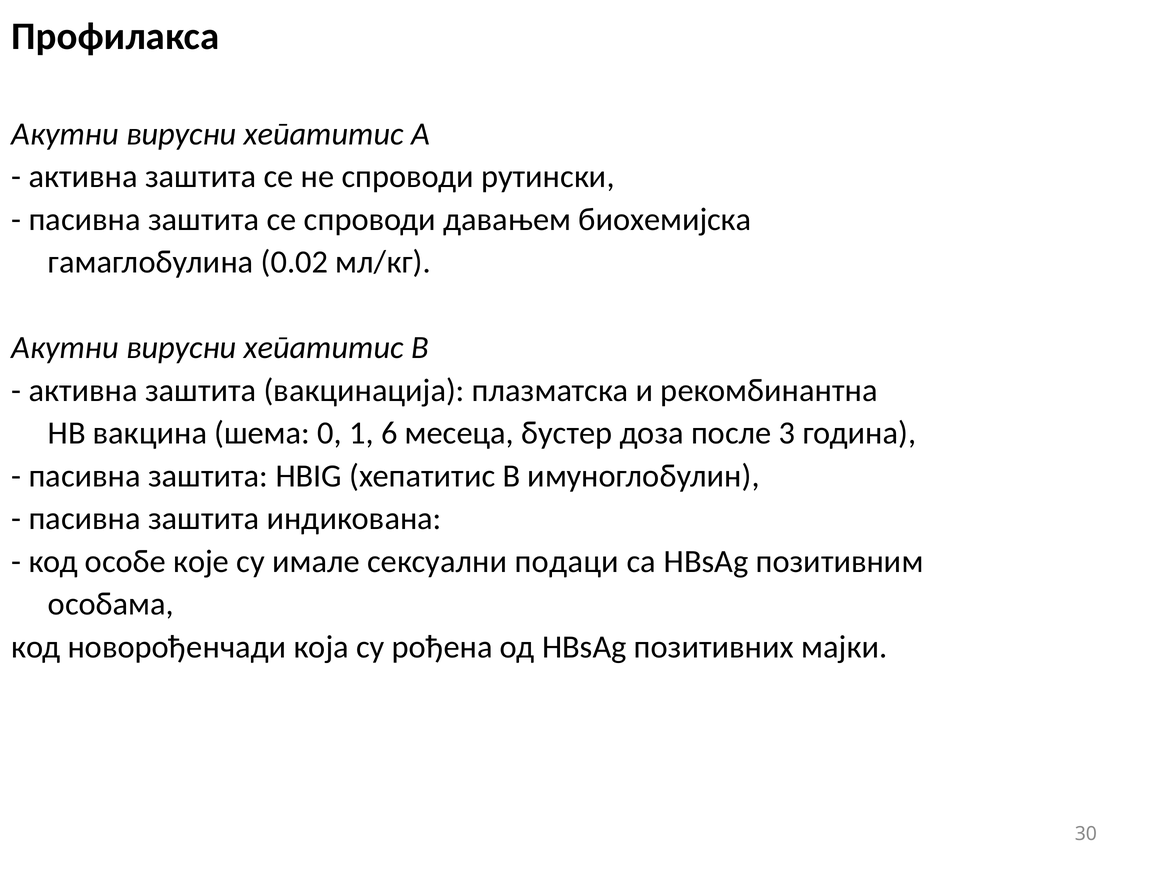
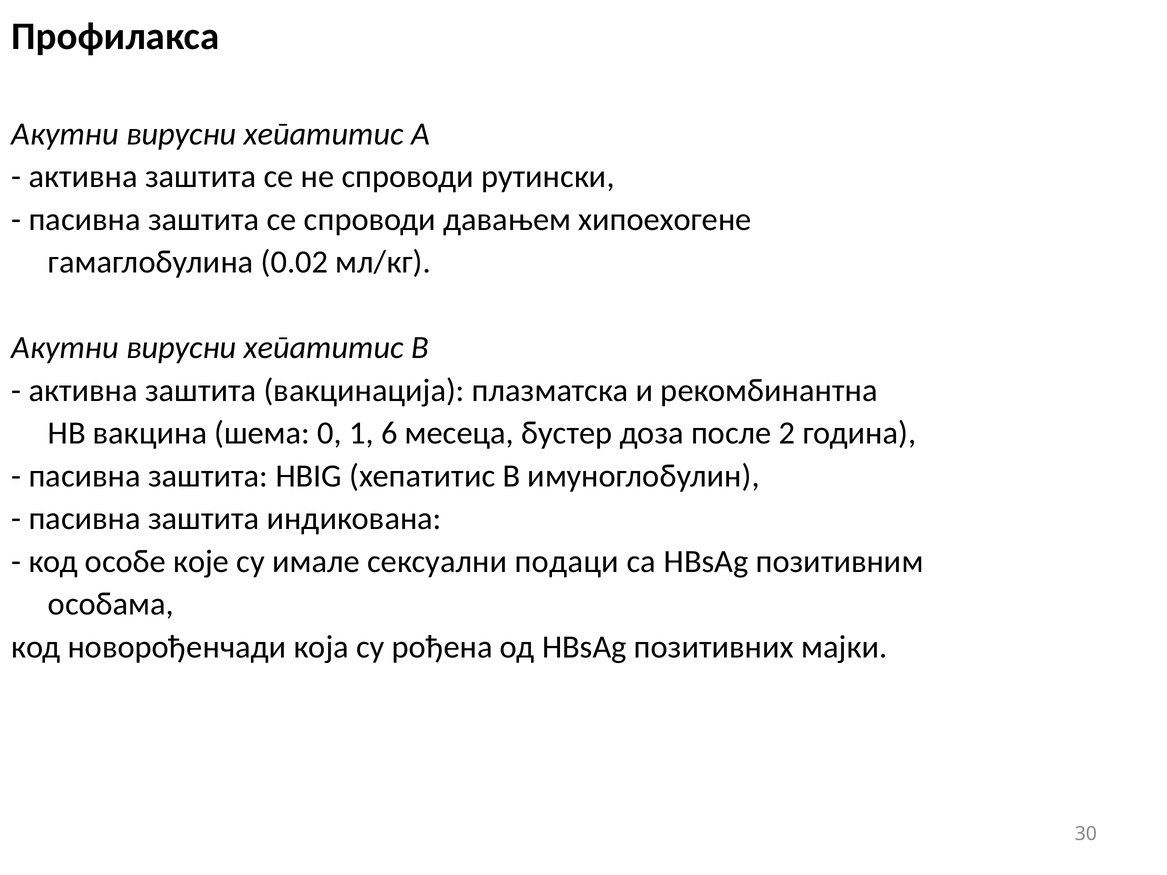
биохемијска: биохемијска -> хипоехогене (665, 219)
3: 3 -> 2 (787, 433)
